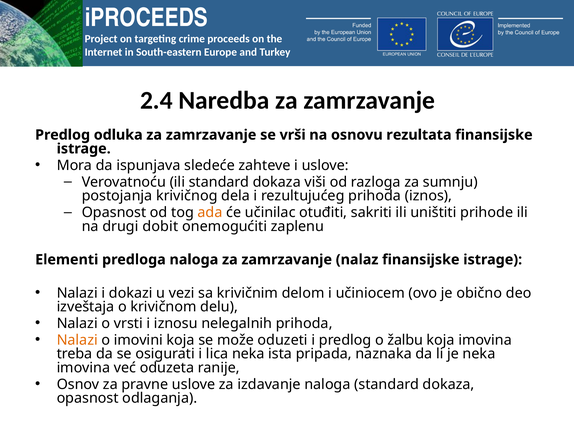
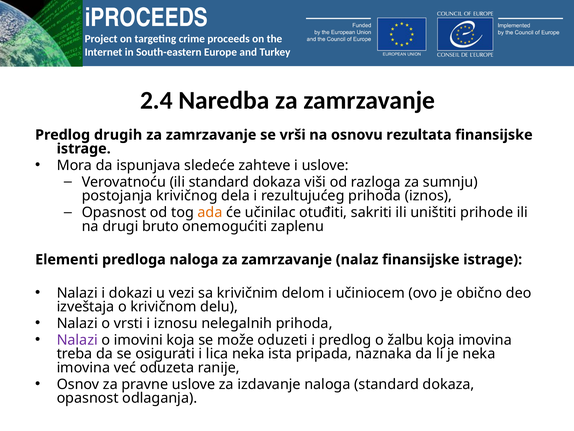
odluka: odluka -> drugih (118, 135)
dobit: dobit -> bruto (160, 226)
Nalazi colour: orange -> purple (77, 340)
